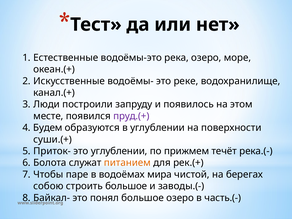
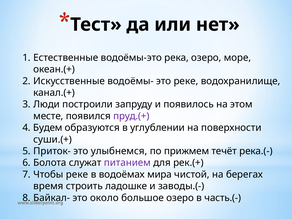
это углублении: углублении -> улыбнемся (119, 151)
питанием colour: orange -> purple (127, 163)
Чтобы паре: паре -> реке (77, 174)
собою: собою -> время (48, 186)
строить большое: большое -> ладошке (126, 186)
понял: понял -> около (104, 198)
